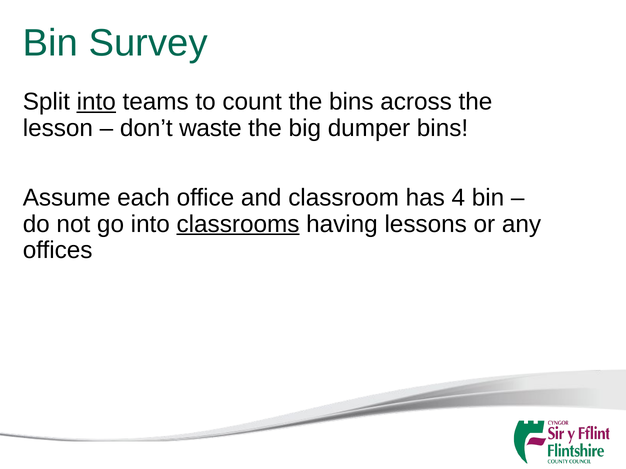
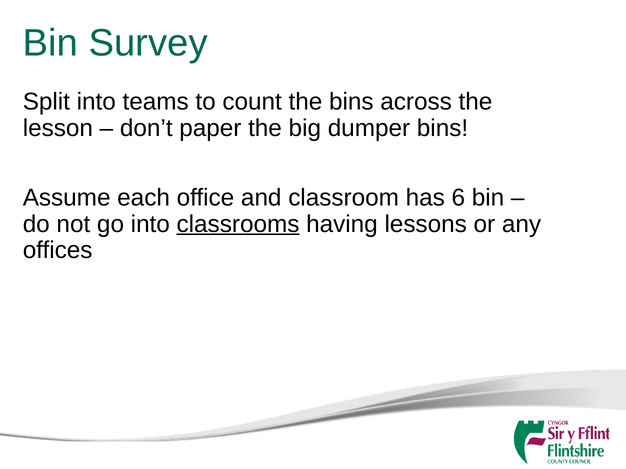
into underline: present -> none (96, 102)
waste: waste -> paper (210, 128)
4: 4 -> 6 (458, 198)
